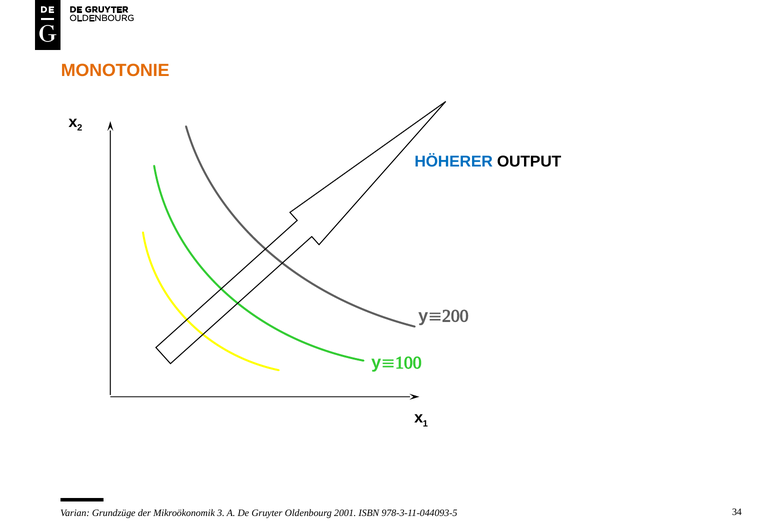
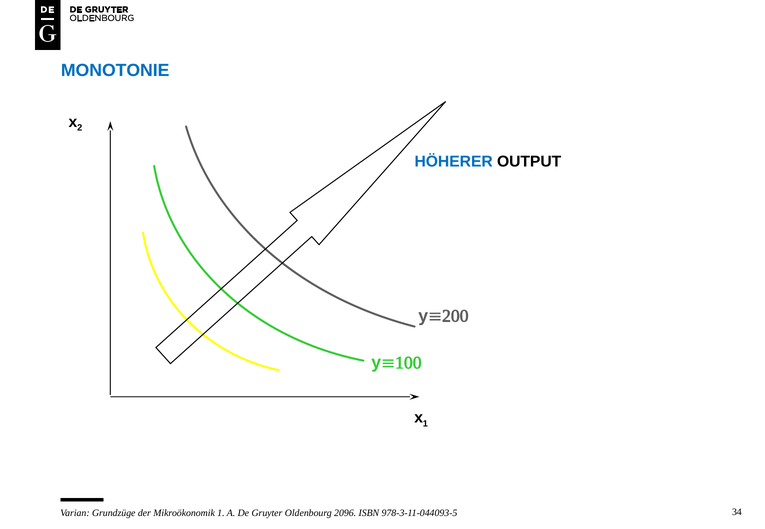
MONOTONIE colour: orange -> blue (115, 71)
Mikroökonomik 3: 3 -> 1 (221, 514)
2001: 2001 -> 2096 (345, 514)
